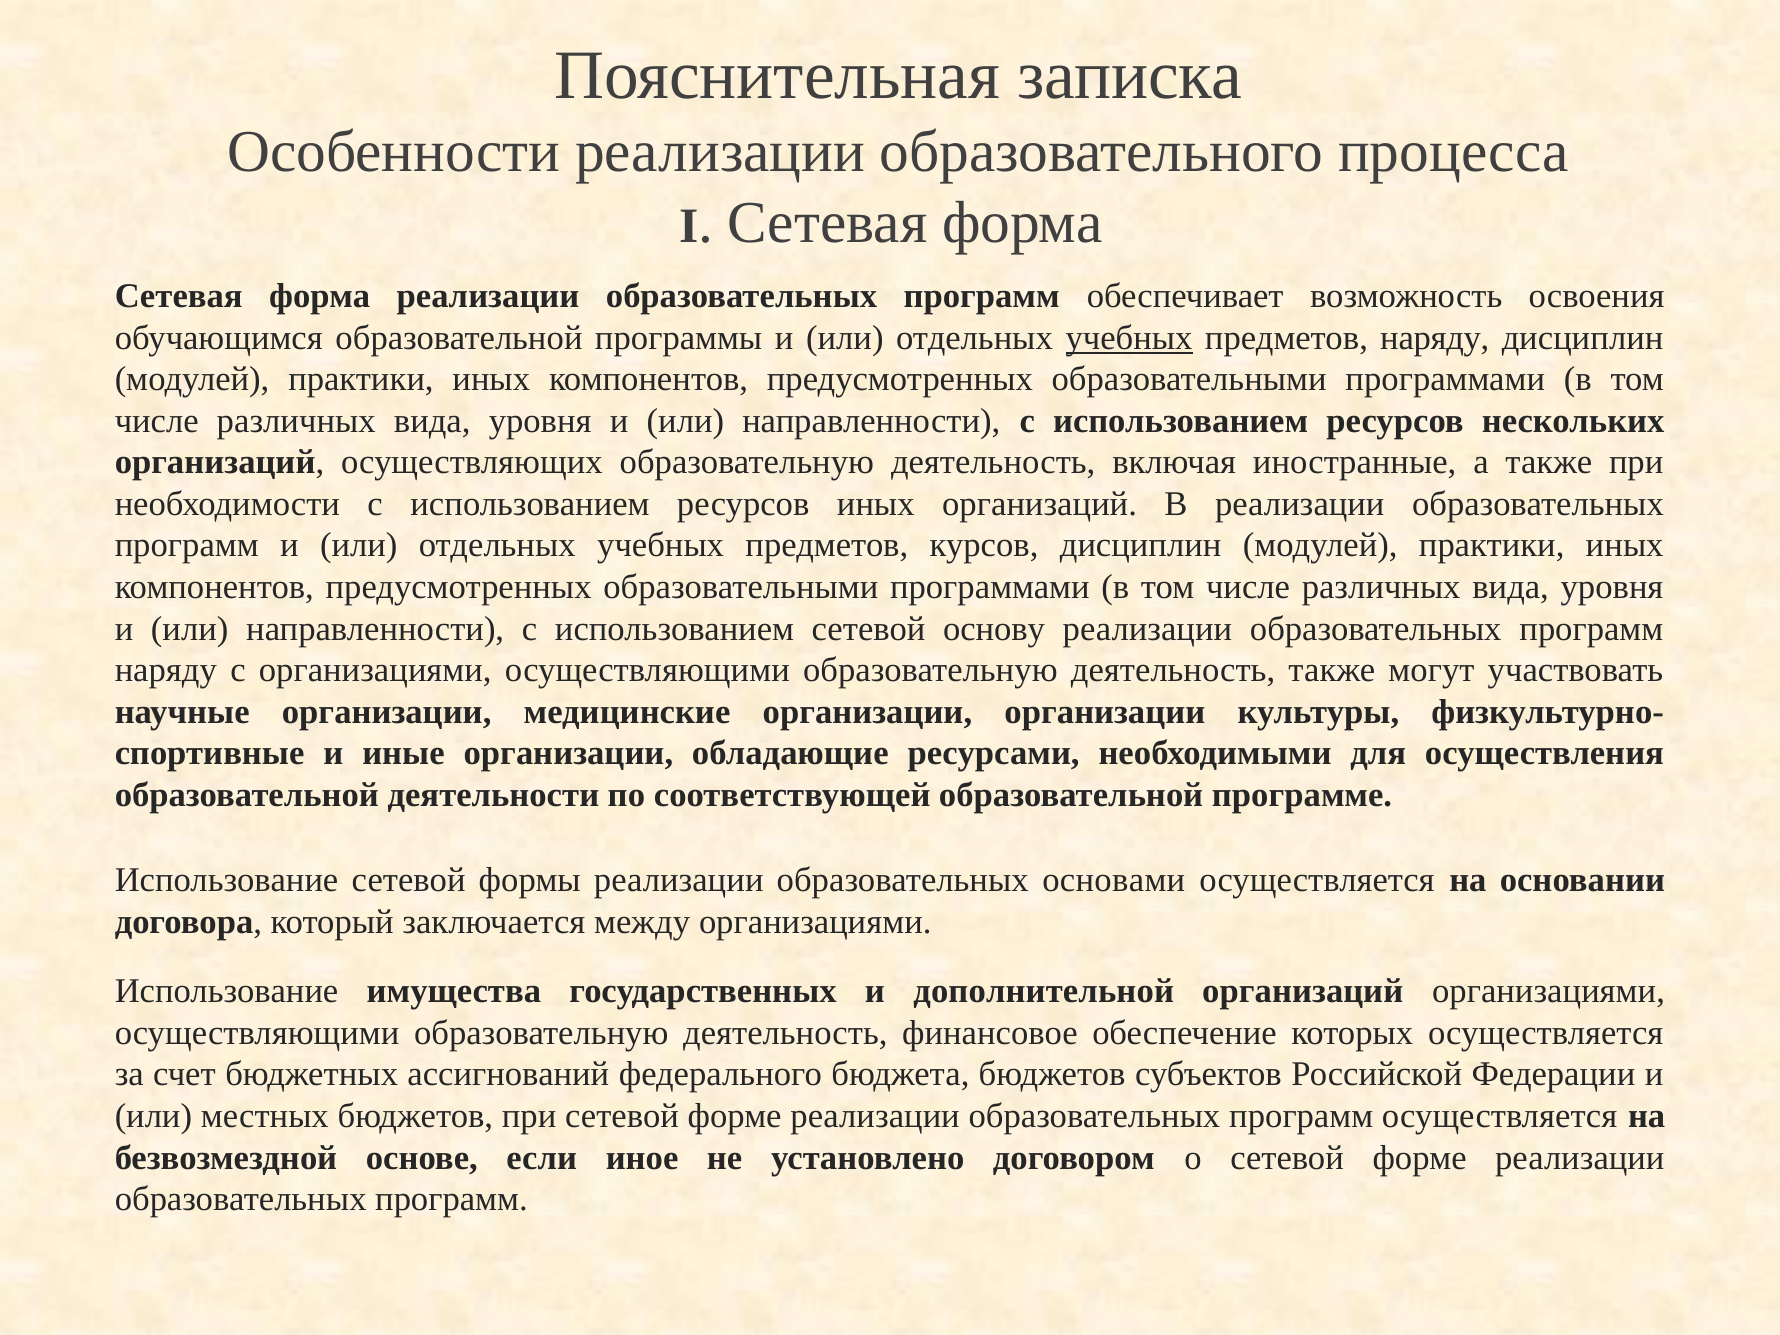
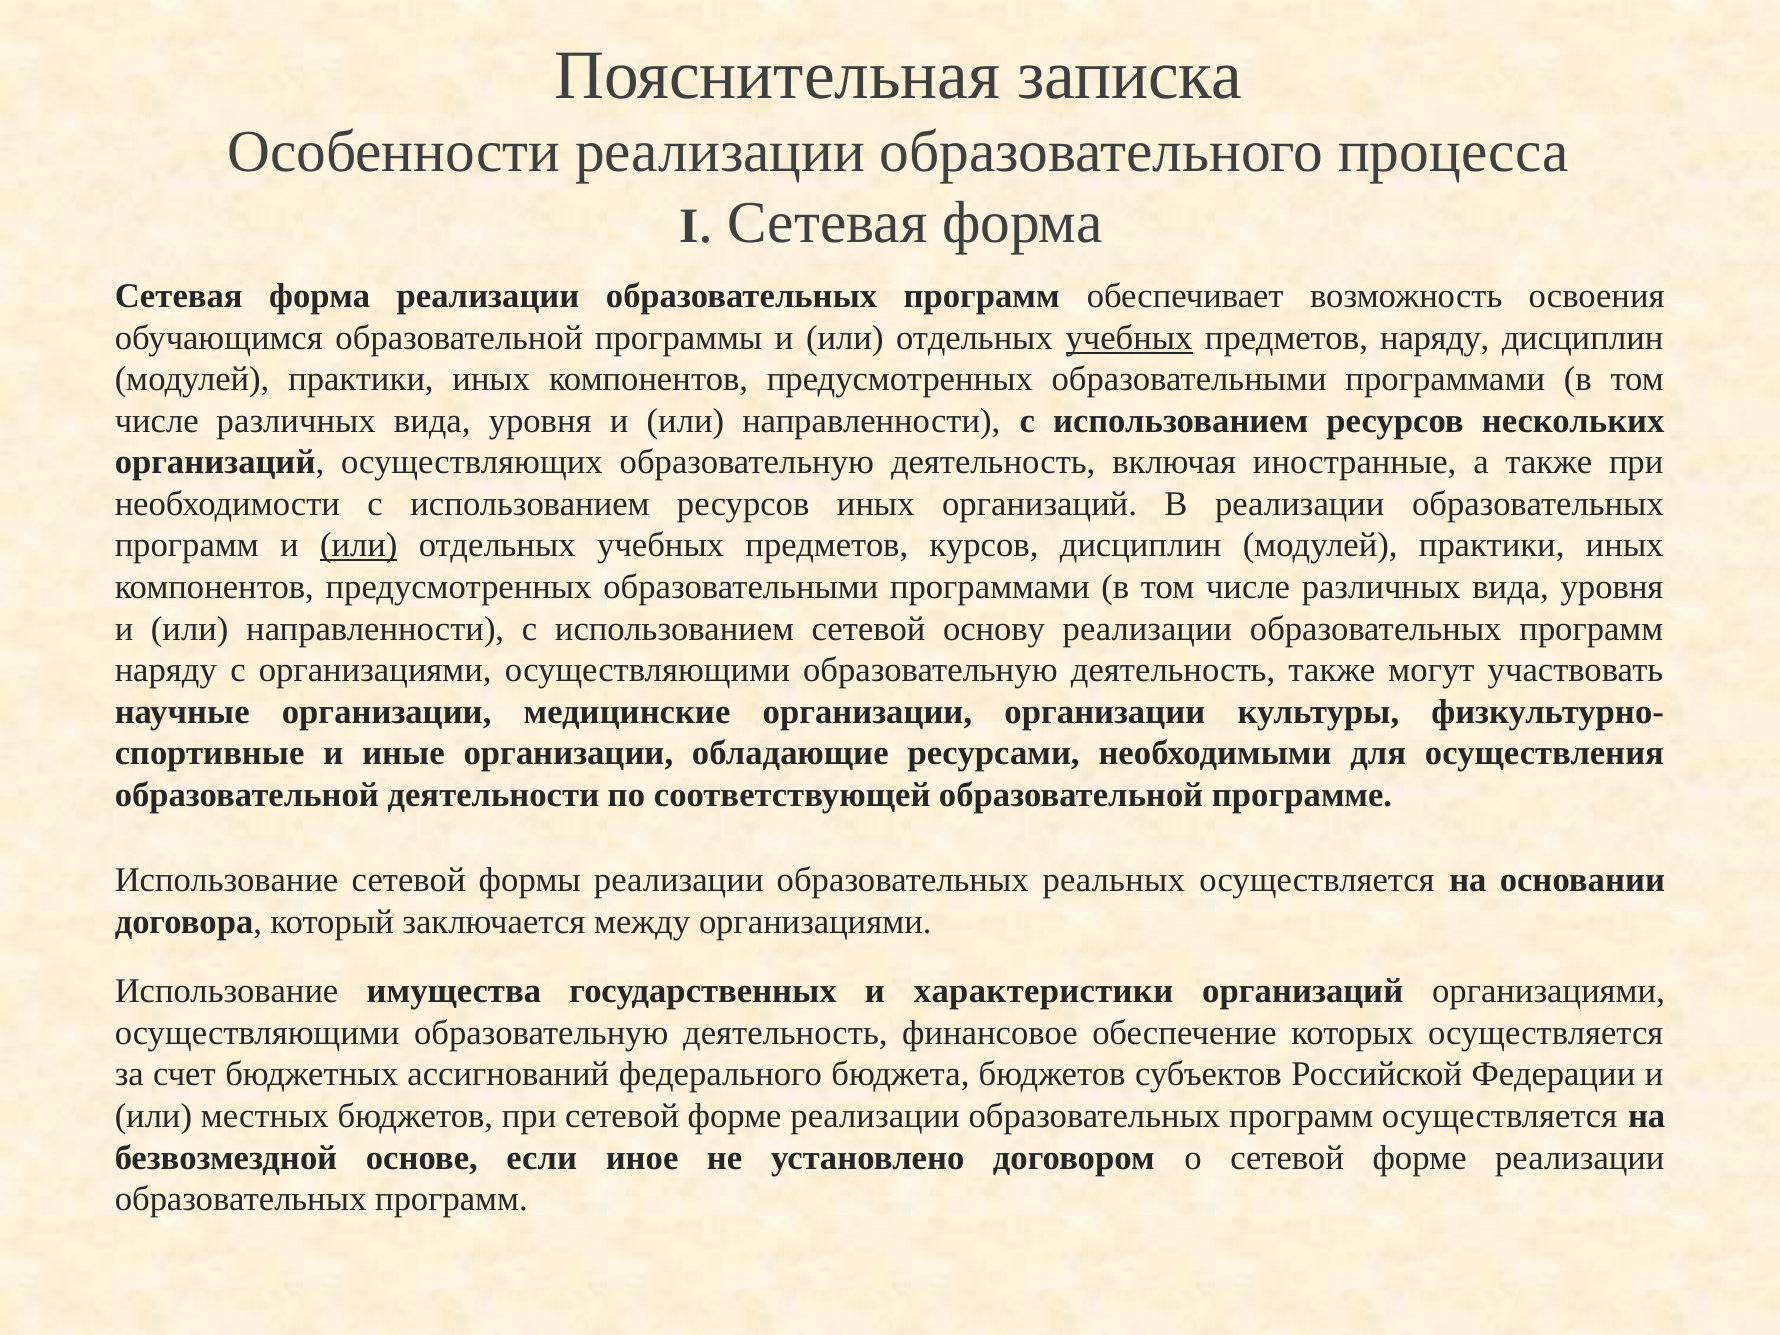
или underline: none -> present (359, 545)
основами: основами -> реальных (1114, 880)
дополнительной: дополнительной -> характеристики (1044, 991)
